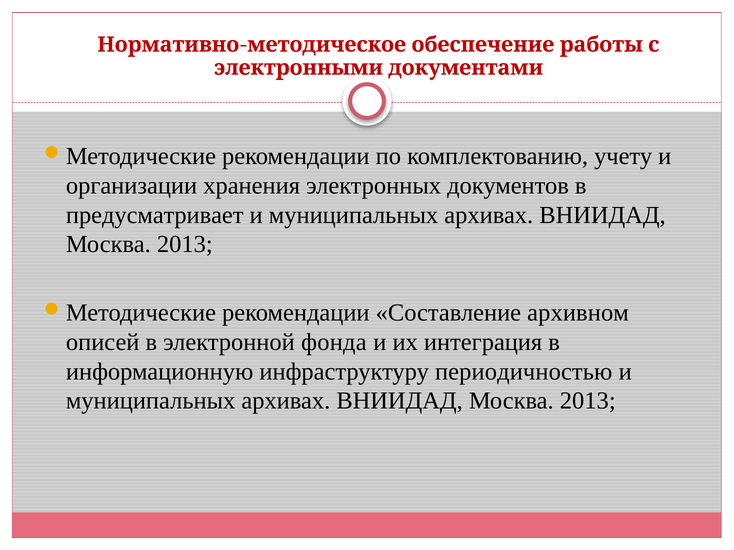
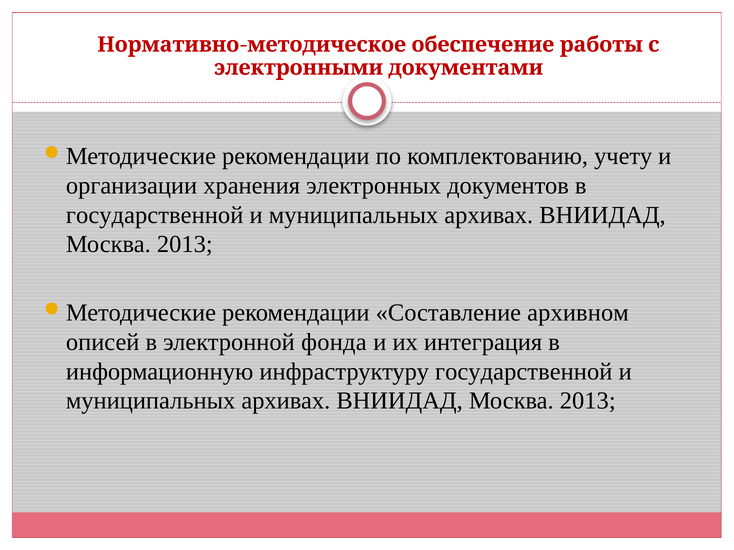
предусматривает: предусматривает -> государственной (155, 215)
инфраструктуру периодичностью: периодичностью -> государственной (524, 372)
